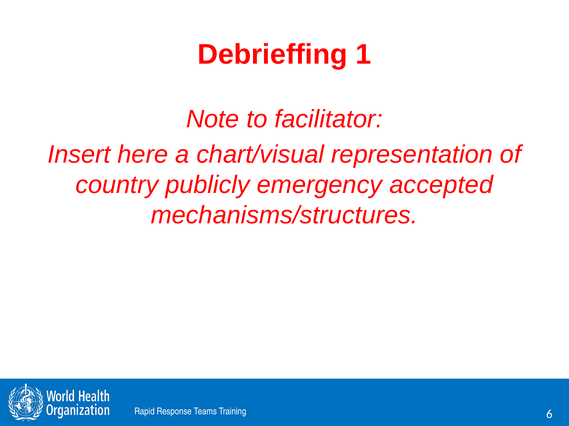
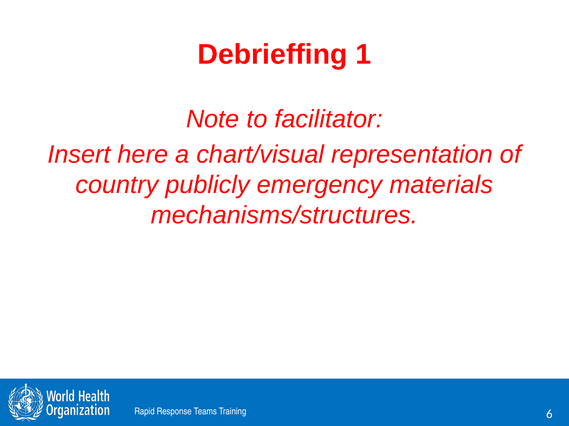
accepted: accepted -> materials (441, 185)
